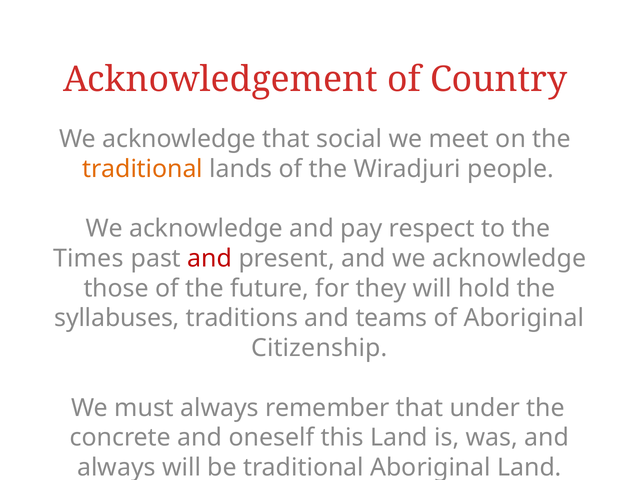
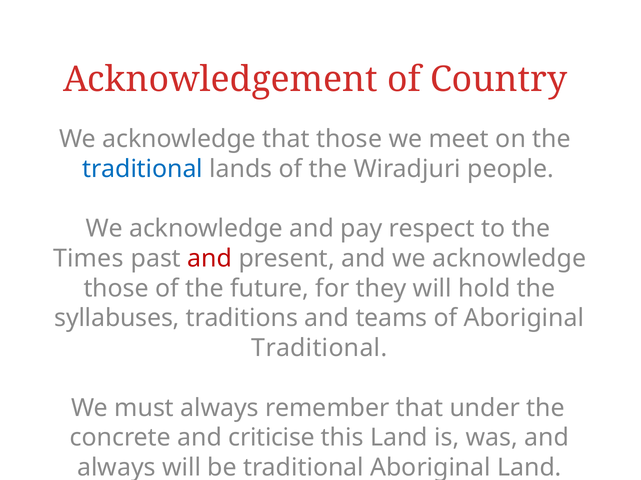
that social: social -> those (349, 139)
traditional colour: orange -> blue (143, 169)
Citizenship: Citizenship -> Traditional (319, 349)
oneself: oneself -> criticise (272, 438)
